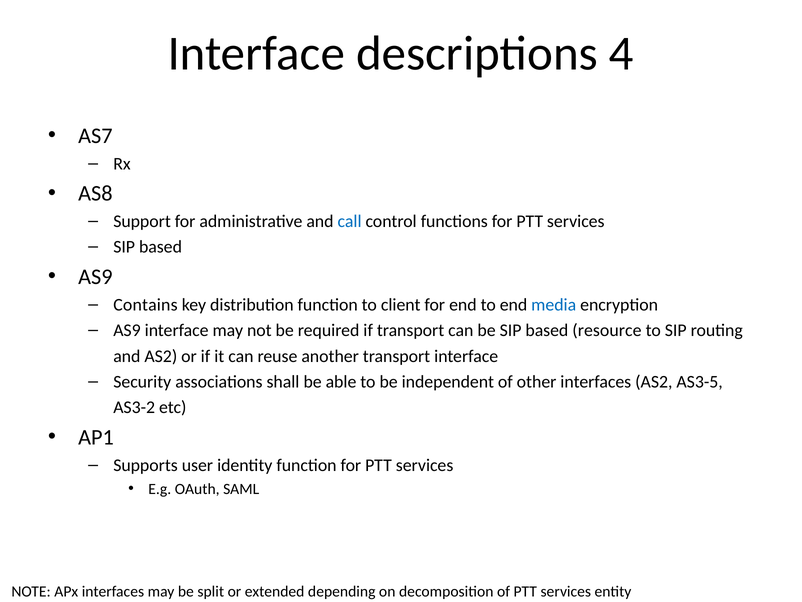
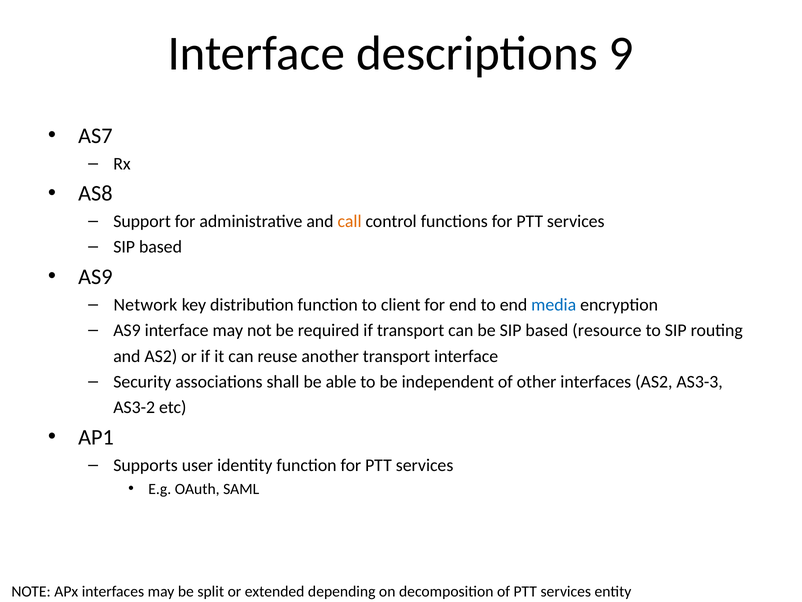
4: 4 -> 9 (621, 54)
call colour: blue -> orange (350, 221)
Contains: Contains -> Network (145, 305)
AS3-5: AS3-5 -> AS3-3 (700, 382)
